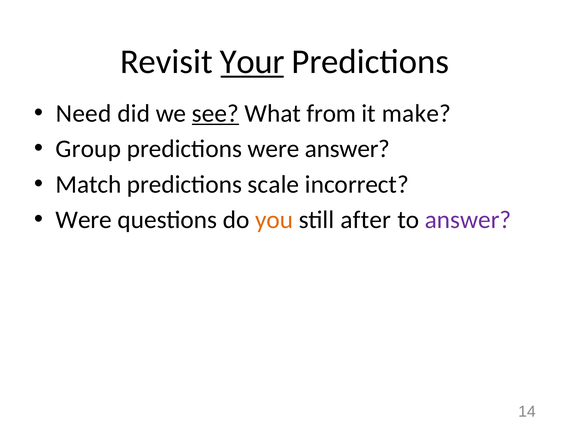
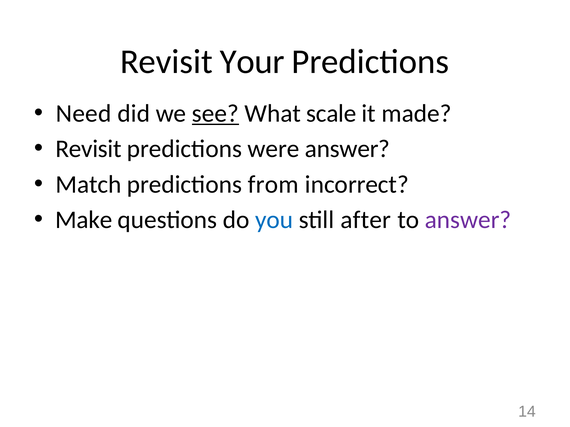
Your underline: present -> none (252, 62)
from: from -> scale (331, 114)
make: make -> made (417, 114)
Group: Group -> Revisit (89, 149)
scale: scale -> from (273, 185)
Were: Were -> Make (84, 220)
you colour: orange -> blue (274, 220)
